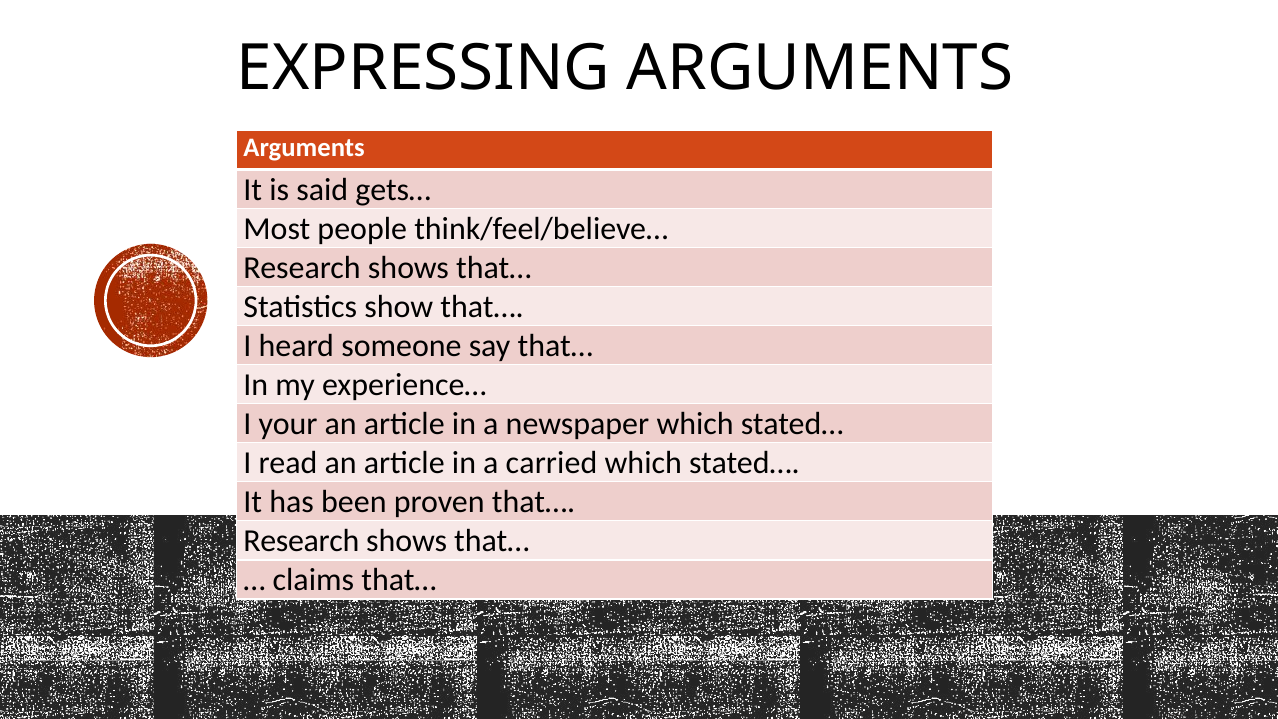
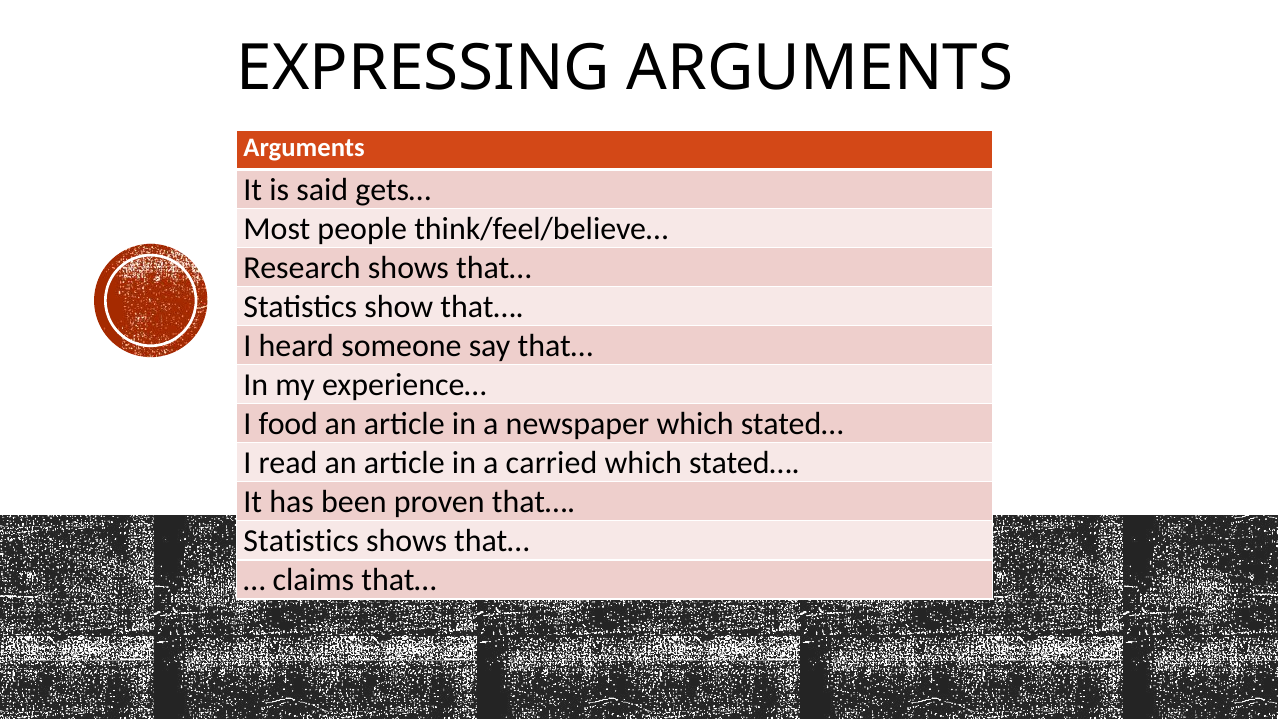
your: your -> food (288, 424)
Research: Research -> Statistics (301, 541)
